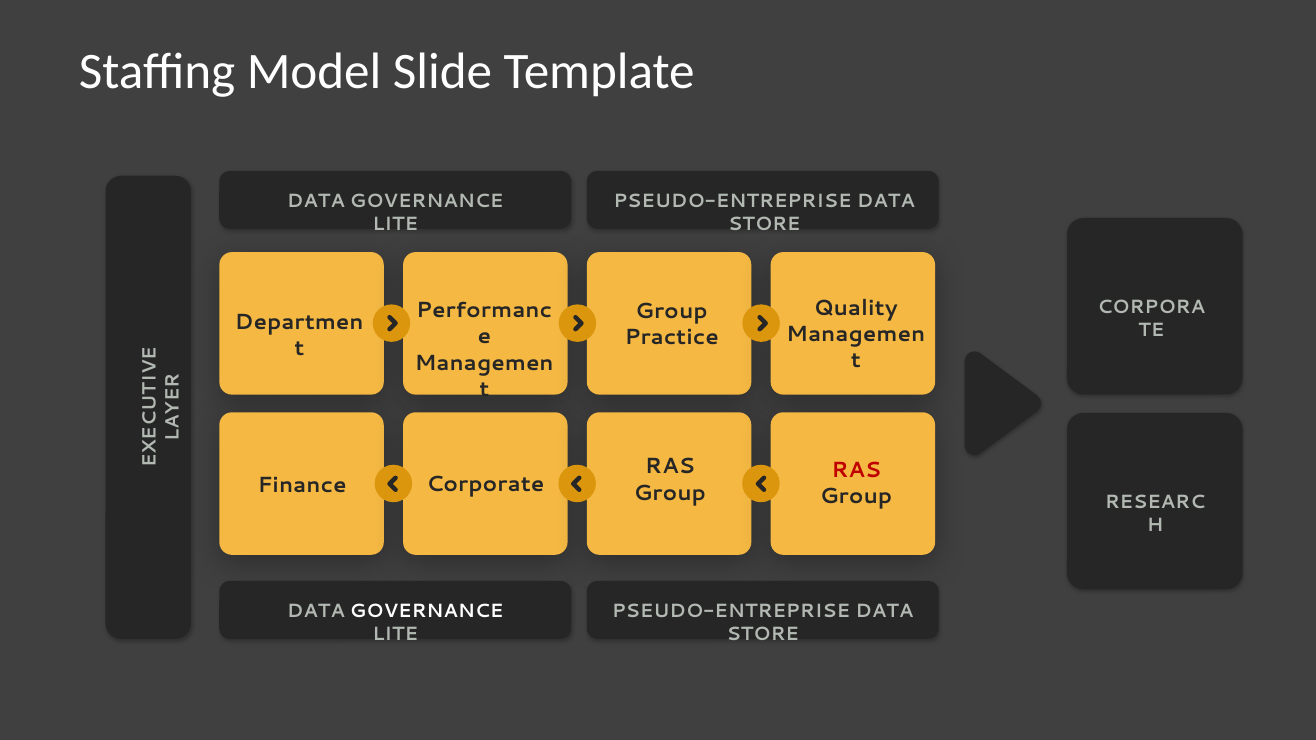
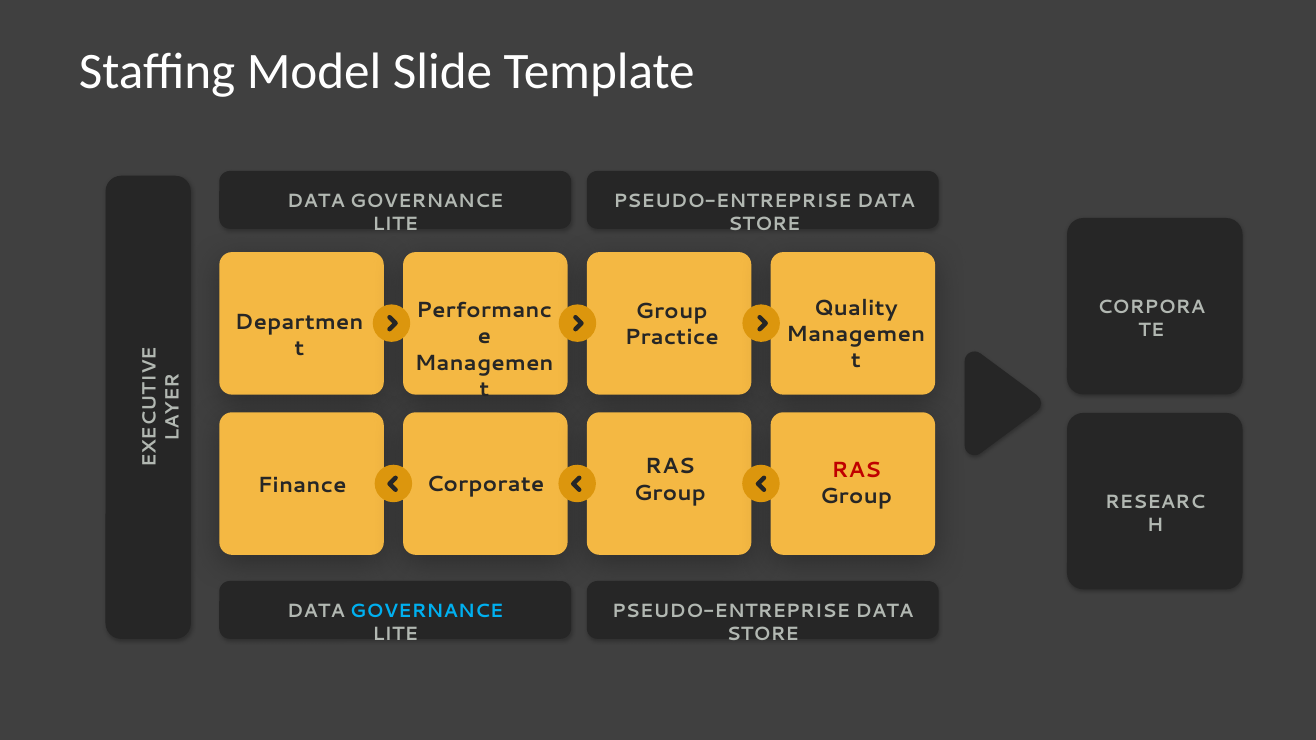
GOVERNANCE colour: white -> light blue (427, 611)
